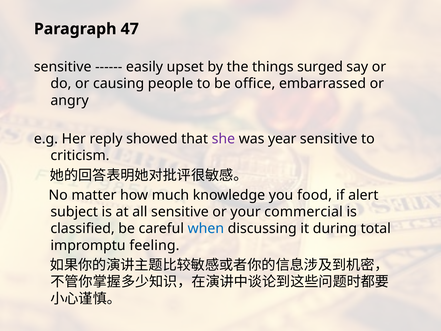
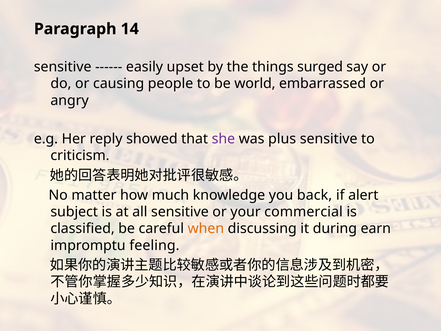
47: 47 -> 14 (130, 29)
office: office -> world (255, 84)
year: year -> plus (282, 139)
food: food -> back (315, 195)
when colour: blue -> orange (206, 228)
total: total -> earn (376, 228)
